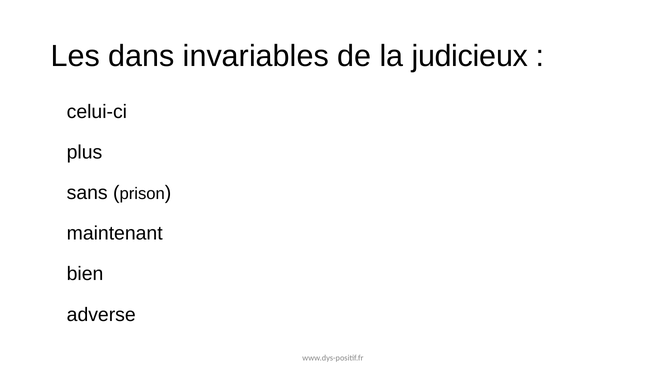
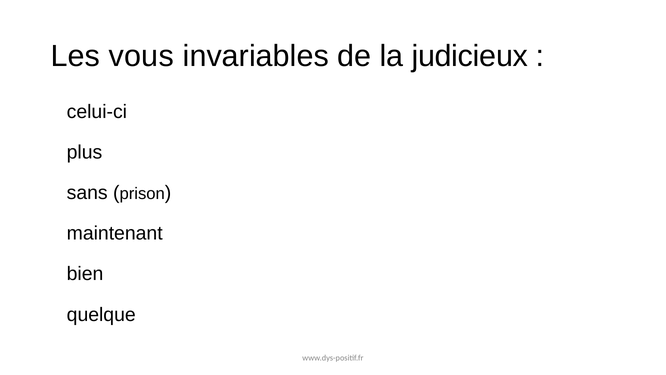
dans: dans -> vous (141, 56)
adverse: adverse -> quelque (101, 314)
